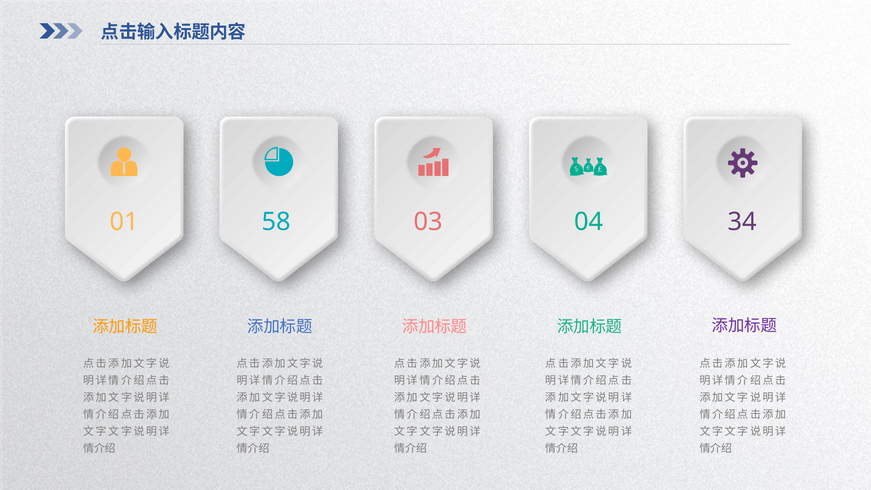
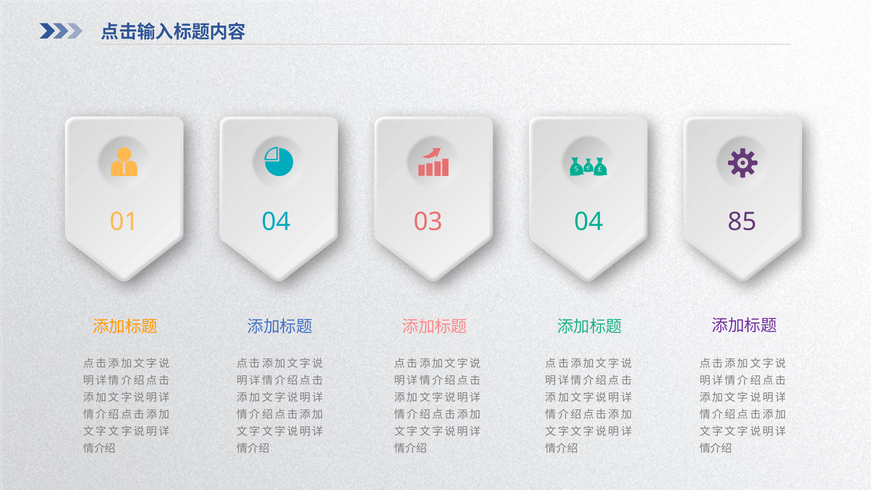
01 58: 58 -> 04 (276, 222)
34: 34 -> 85 (742, 222)
